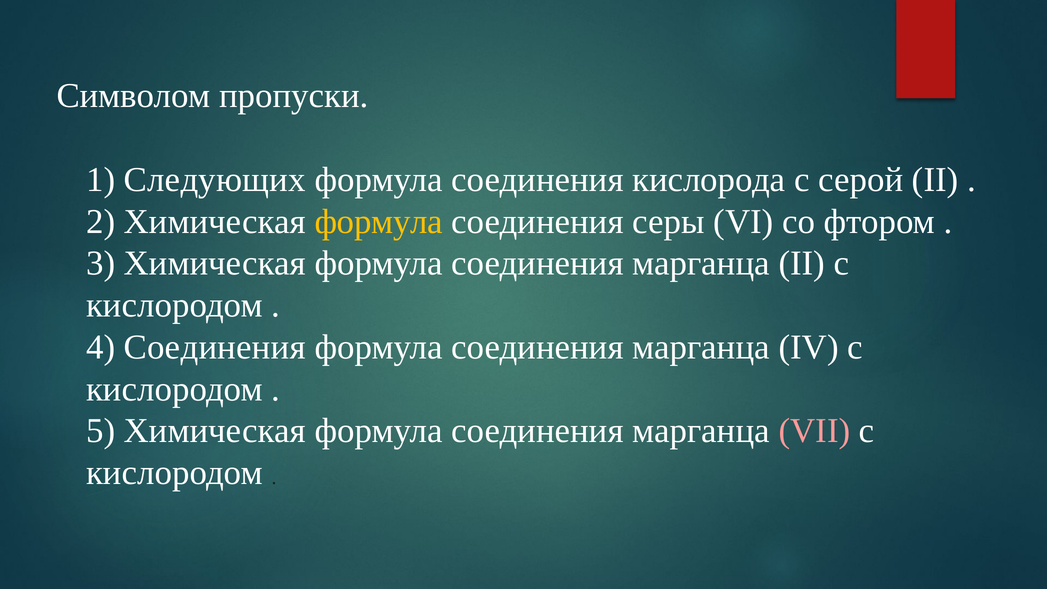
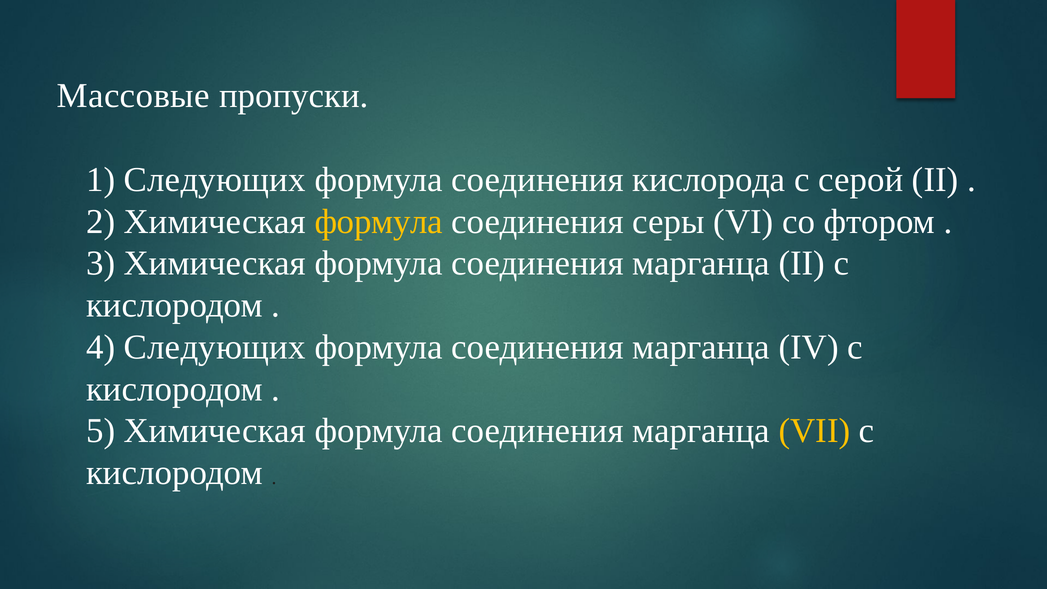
Символом: Символом -> Массовые (133, 96)
4 Соединения: Соединения -> Следующих (215, 347)
VII colour: pink -> yellow (814, 431)
